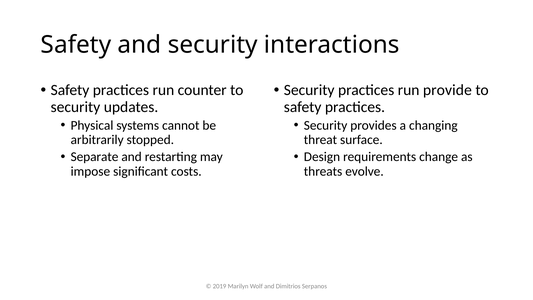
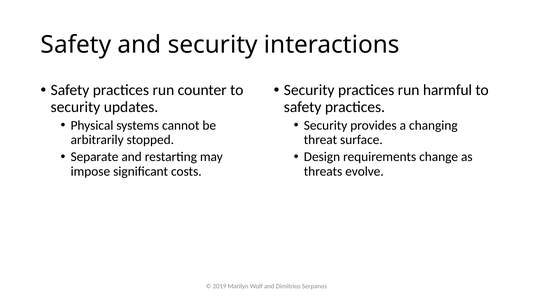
provide: provide -> harmful (448, 90)
